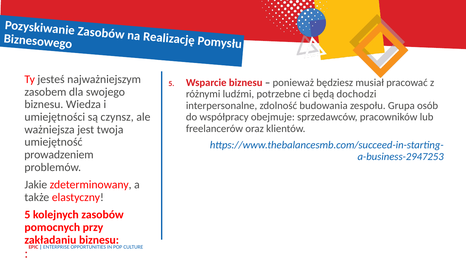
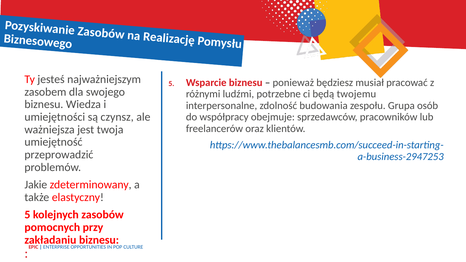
dochodzi: dochodzi -> twojemu (356, 94)
prowadzeniem: prowadzeniem -> przeprowadzić (59, 155)
